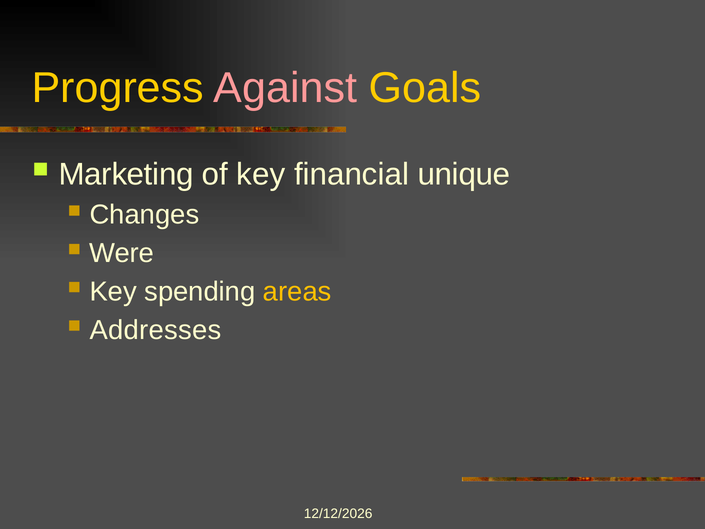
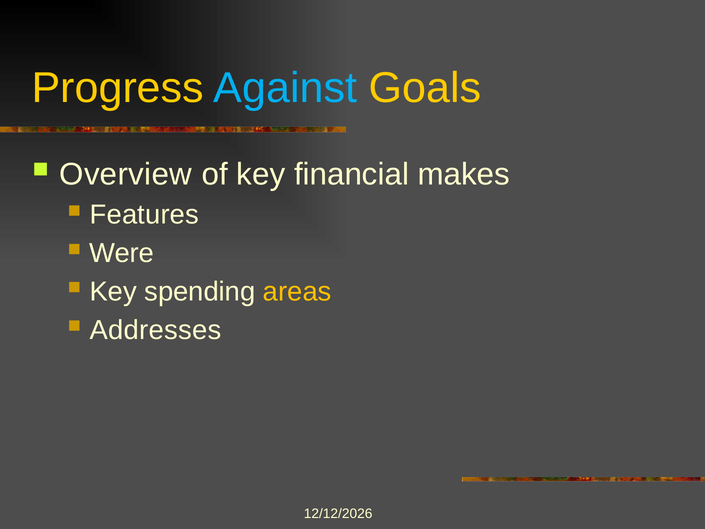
Against colour: pink -> light blue (285, 88)
Marketing: Marketing -> Overview (126, 174)
unique: unique -> makes (464, 174)
Changes: Changes -> Features (144, 215)
